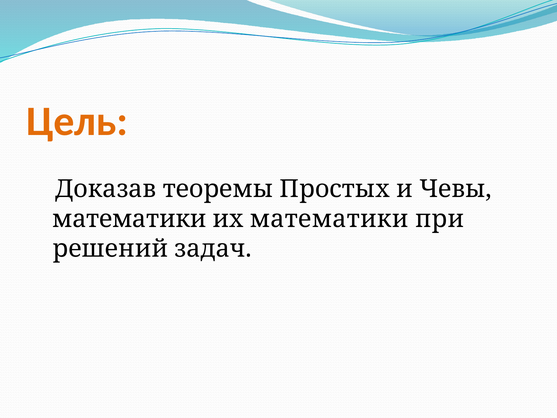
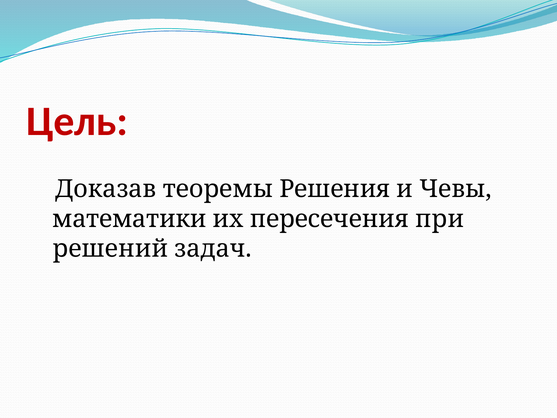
Цель colour: orange -> red (77, 121)
Простых: Простых -> Решения (335, 189)
их математики: математики -> пересечения (329, 219)
